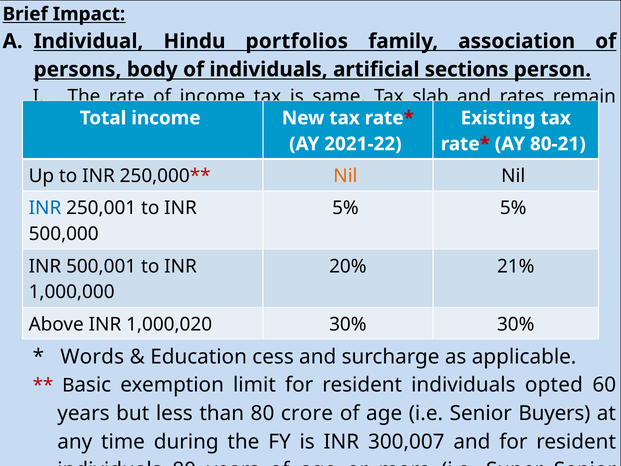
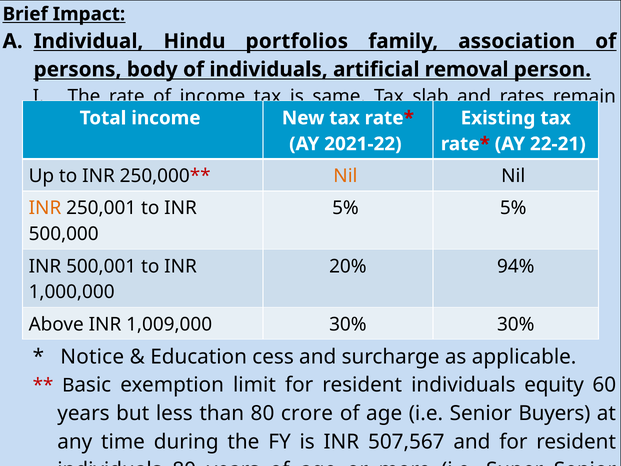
sections: sections -> removal (467, 69)
80-21: 80-21 -> 22-21 (558, 144)
INR colour: blue -> orange (45, 208)
21%: 21% -> 94% (516, 266)
1,000,020: 1,000,020 -> 1,009,000 (169, 324)
Words: Words -> Notice (92, 357)
opted: opted -> equity (554, 385)
300,007: 300,007 -> 507,567 (406, 441)
